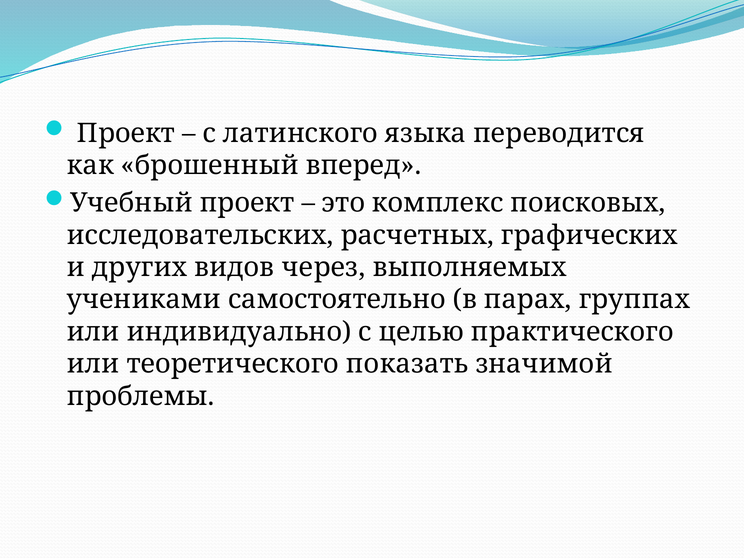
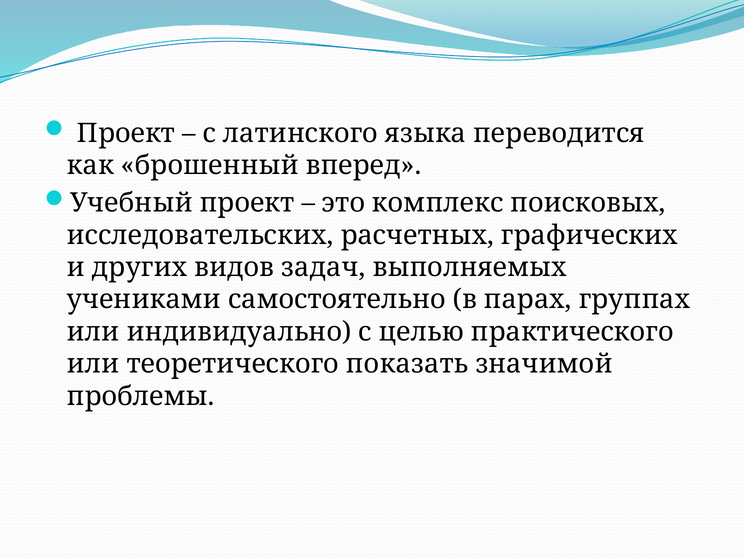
через: через -> задач (323, 267)
